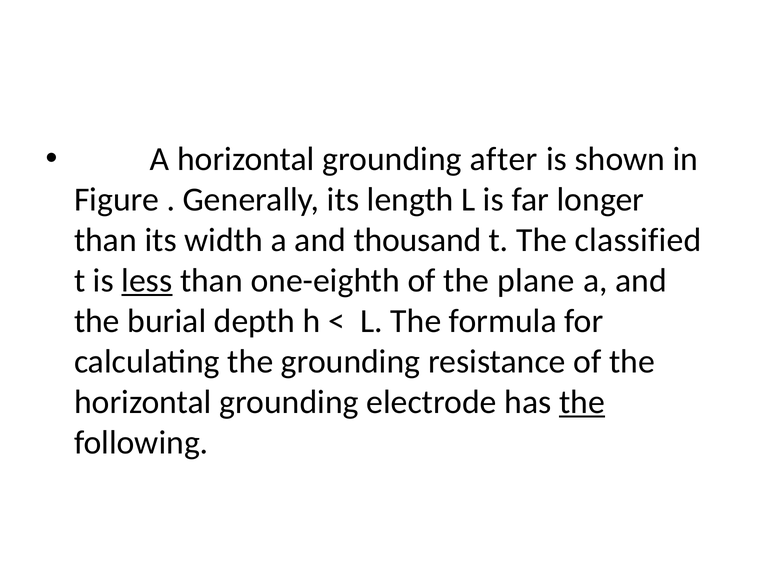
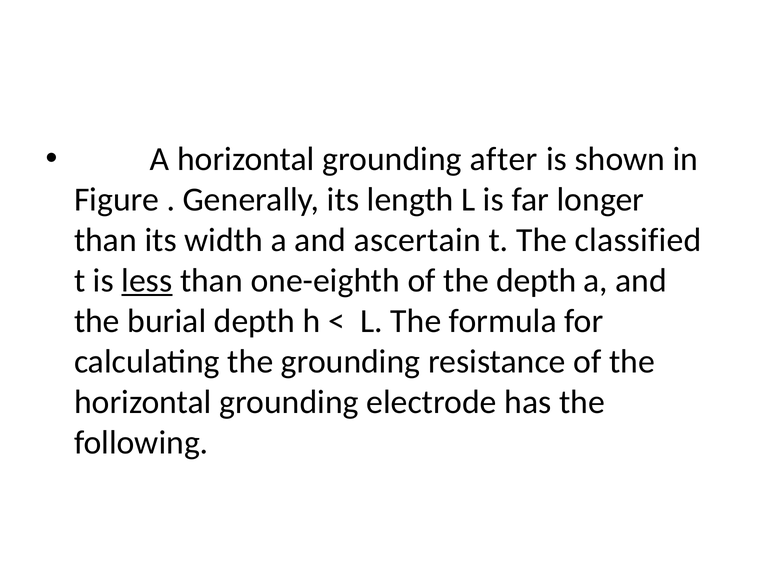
thousand: thousand -> ascertain (417, 240)
the plane: plane -> depth (536, 281)
the underline: present -> none (582, 402)
